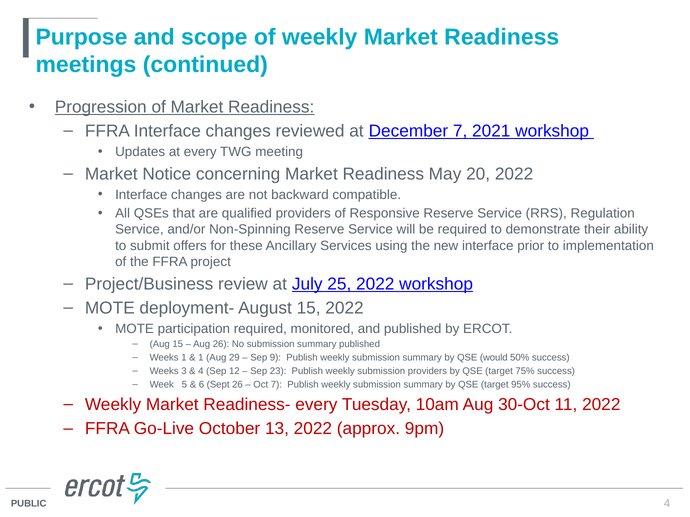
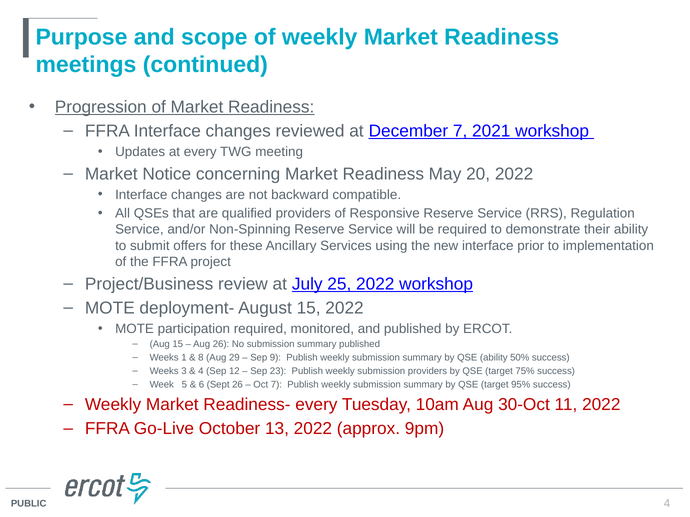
1: 1 -> 8 (201, 358)
QSE would: would -> ability (494, 358)
